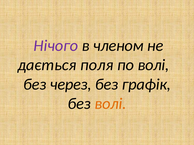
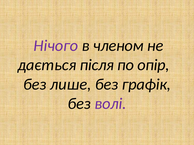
поля: поля -> після (97, 65)
по волі: волі -> опір (153, 65)
через: через -> лише (71, 85)
волі colour: orange -> purple (110, 104)
